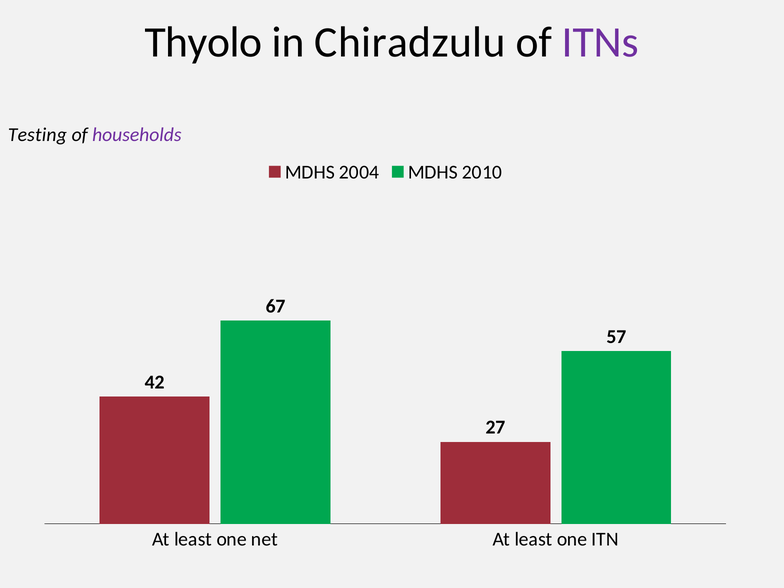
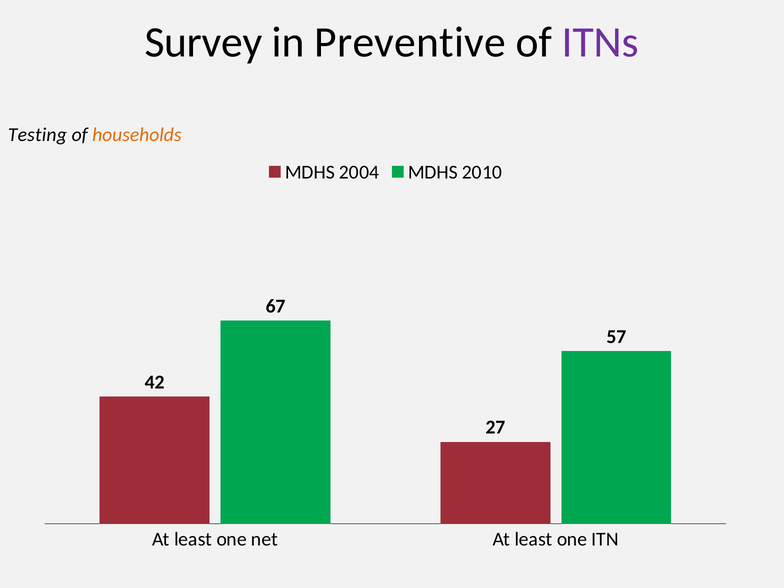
Thyolo: Thyolo -> Survey (203, 42)
Chiradzulu: Chiradzulu -> Preventive (410, 42)
households colour: purple -> orange (137, 135)
